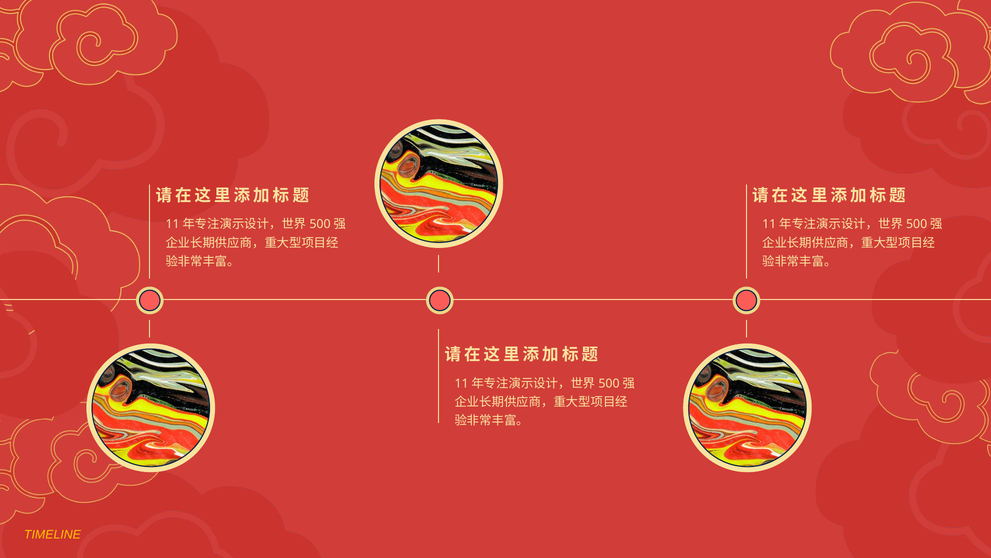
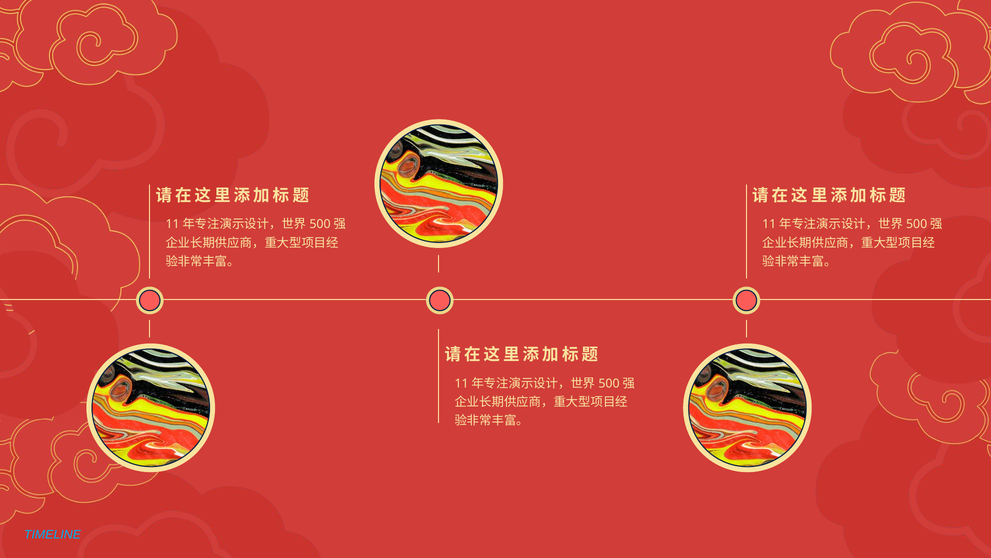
TIMELINE colour: yellow -> light blue (52, 534)
